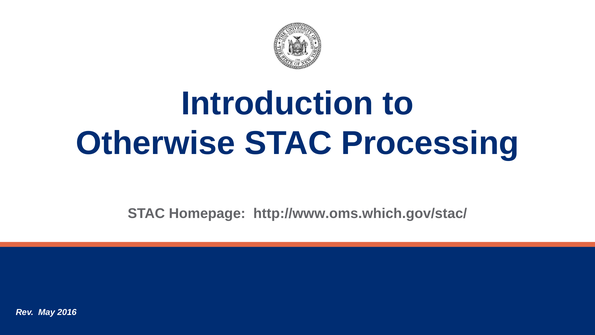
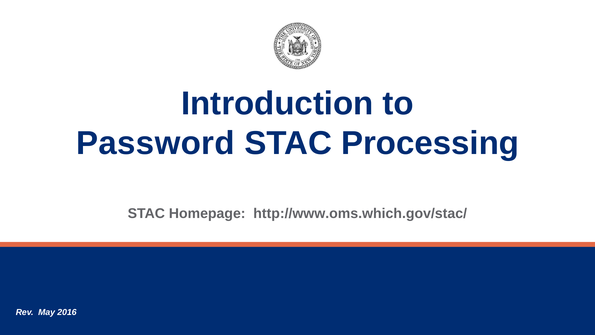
Otherwise: Otherwise -> Password (155, 143)
